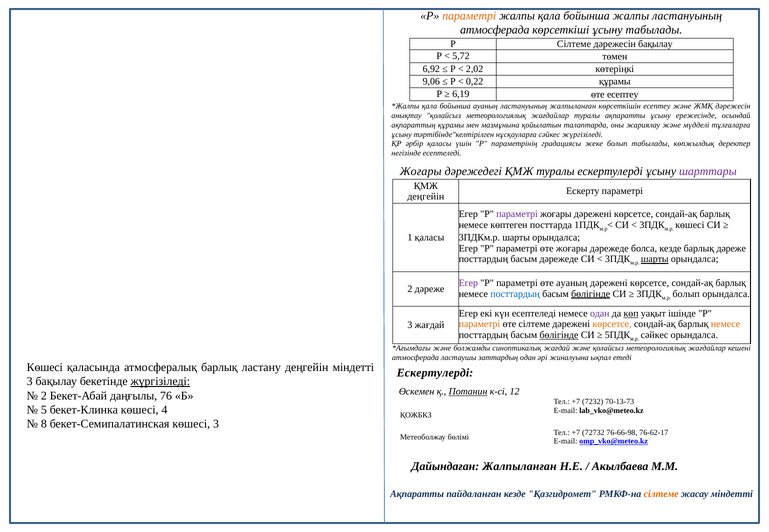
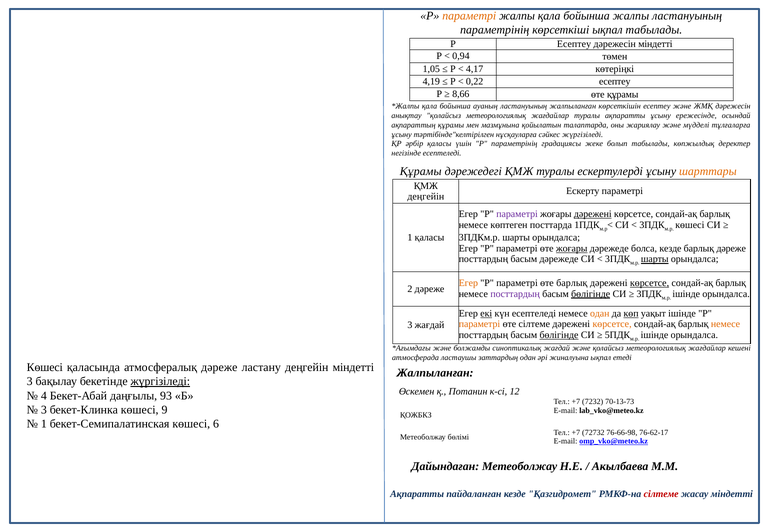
атмосферада: атмосферада -> параметрінің (495, 30)
көрсеткіші ұсыну: ұсыну -> ықпал (607, 30)
Р Сілтеме: Сілтеме -> Есептеу (574, 44)
дәрежесін бақылау: бақылау -> міндетті (655, 44)
5,72: 5,72 -> 0,94 (461, 56)
6,92: 6,92 -> 1,05 (431, 69)
2,02: 2,02 -> 4,17 (475, 69)
9,06: 9,06 -> 4,19 (431, 82)
0,22 құрамы: құрамы -> есептеу (615, 82)
6,19: 6,19 -> 8,66 (461, 94)
өте есептеу: есептеу -> құрамы (623, 94)
Жоғары: Жоғары -> Құрамы (421, 171)
шарттары colour: purple -> orange (708, 171)
дәрежені underline: none -> present (593, 214)
жоғары underline: none -> present (572, 249)
Егер colour: purple -> orange (468, 283)
өте ауаның: ауаның -> барлық (572, 283)
көрсетсе underline: none -> present (650, 283)
посттардың colour: blue -> purple (515, 294)
болып: болып -> ішінде (686, 294)
екі underline: none -> present (486, 314)
одан colour: purple -> orange (600, 314)
сәйкес: сәйкес -> ішінде (655, 335)
атмосфералық барлық: барлық -> дәреже (219, 368)
Ескертулерді: Ескертулерді -> Жалпыланған (435, 373)
Потанин underline: present -> none (468, 392)
2: 2 -> 4 (44, 396)
76: 76 -> 93 (166, 396)
5: 5 -> 3 (44, 410)
4: 4 -> 9 (164, 410)
8: 8 -> 1 (44, 424)
көшесі 3: 3 -> 6 (216, 424)
Дайындаған Жалпыланған: Жалпыланған -> Метеоболжау (520, 467)
сілтеме colour: orange -> red (661, 494)
